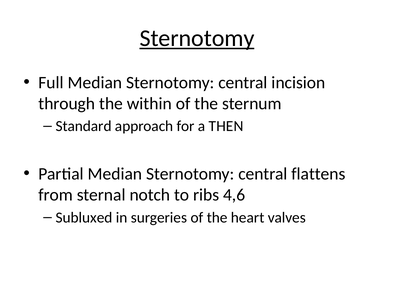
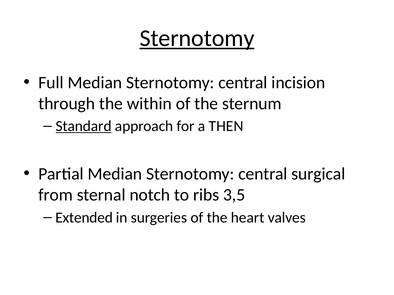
Standard underline: none -> present (84, 126)
flattens: flattens -> surgical (318, 174)
4,6: 4,6 -> 3,5 (234, 195)
Subluxed: Subluxed -> Extended (84, 218)
